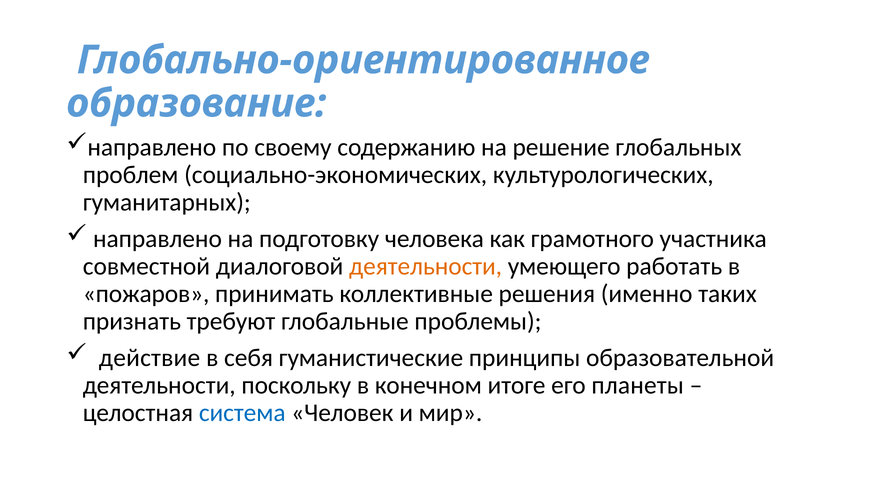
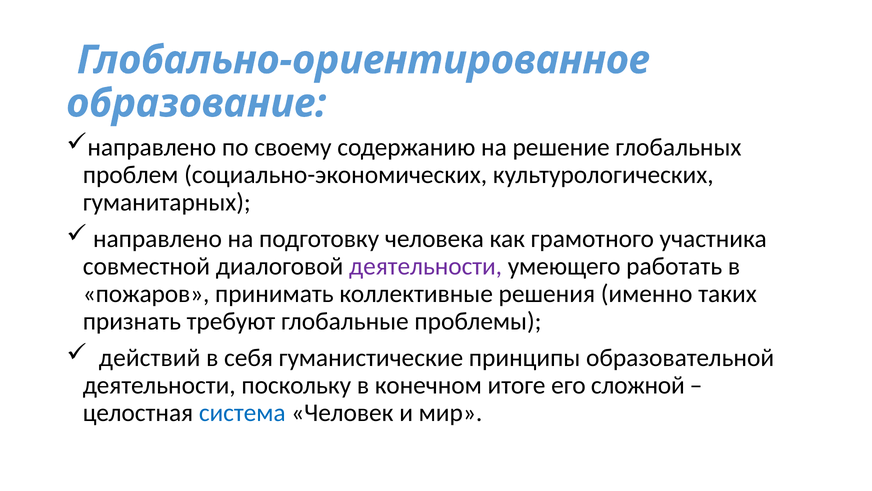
деятельности colour: orange -> purple (426, 266)
действие: действие -> действий (150, 358)
планеты: планеты -> сложной (638, 385)
